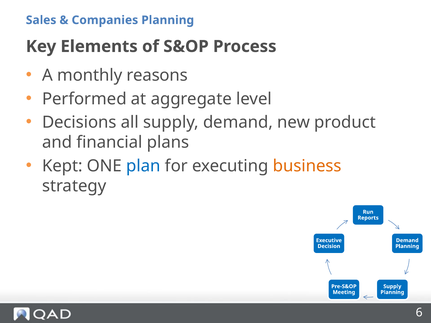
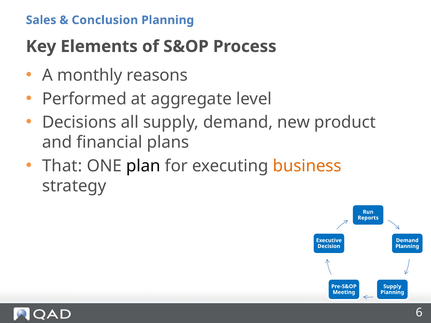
Companies: Companies -> Conclusion (105, 20)
Kept: Kept -> That (62, 166)
plan colour: blue -> black (143, 166)
